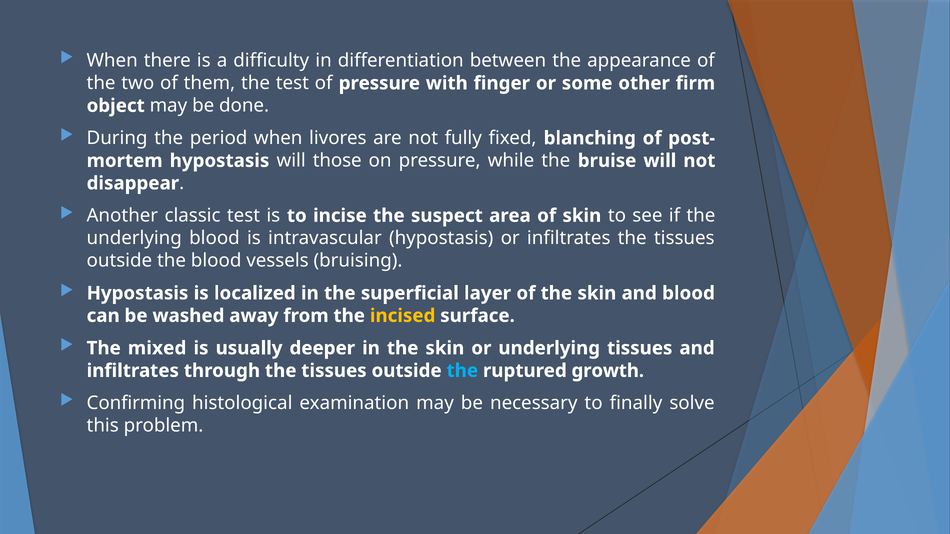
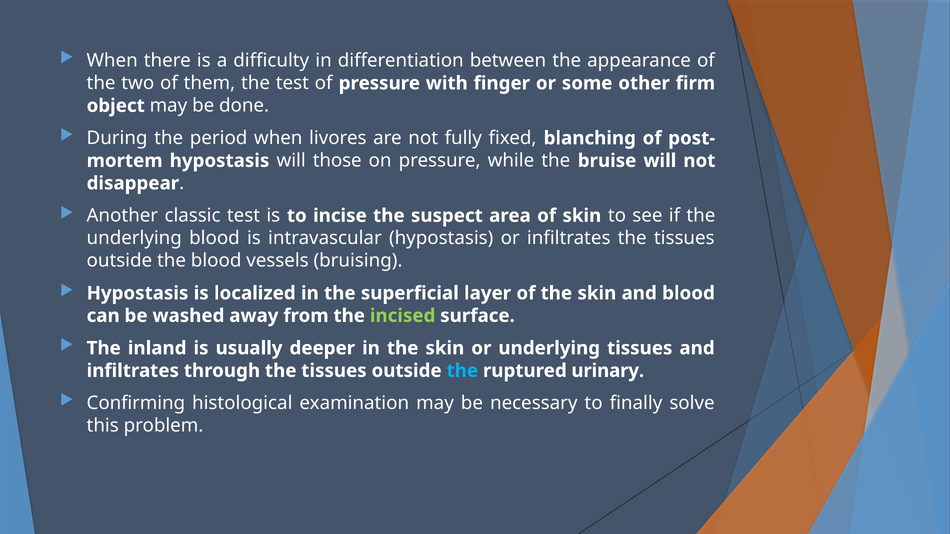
incised colour: yellow -> light green (403, 316)
mixed: mixed -> inland (157, 348)
growth: growth -> urinary (608, 371)
